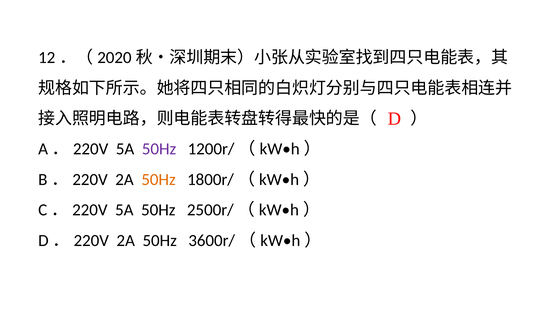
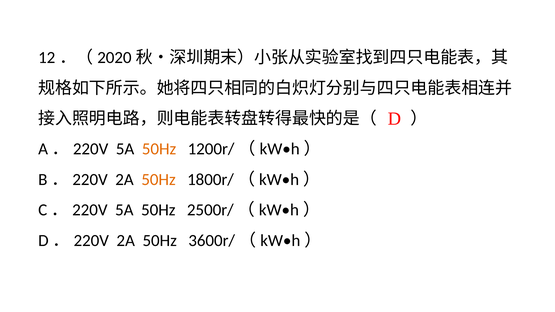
50Hz colour: purple -> orange (159, 149)
